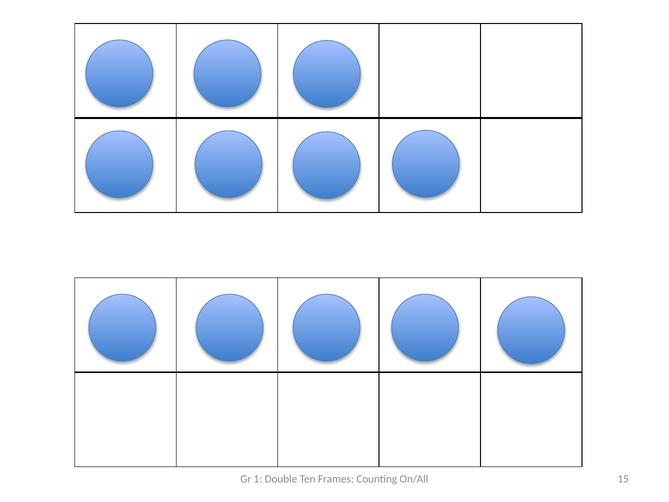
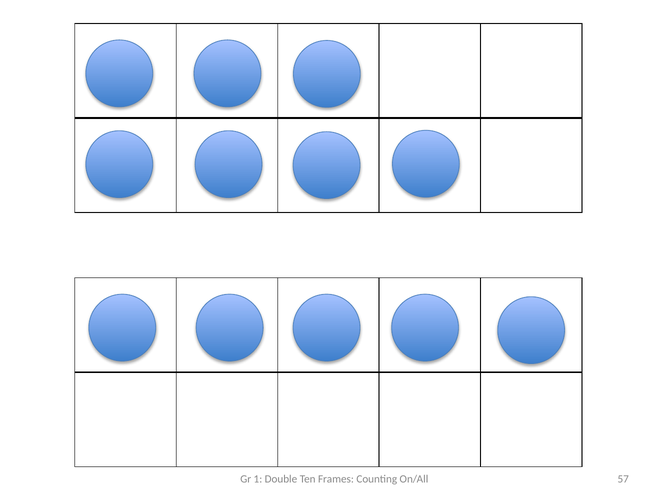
15: 15 -> 57 (623, 479)
